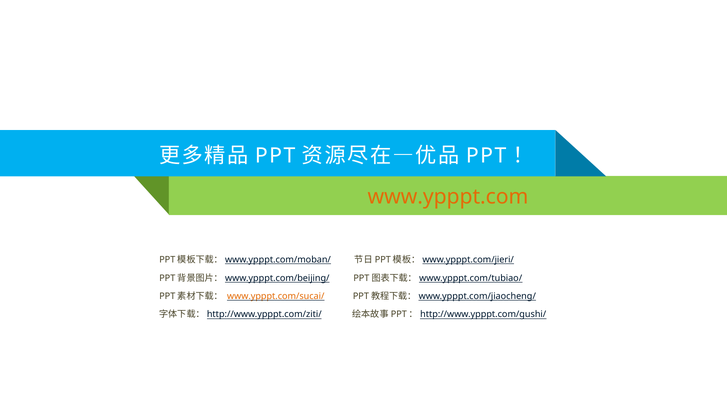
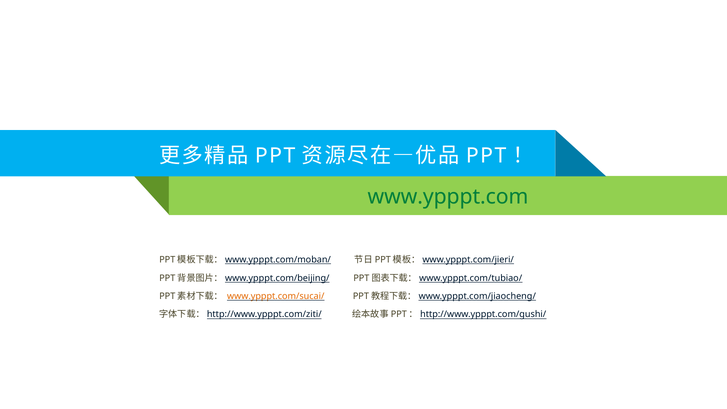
www.ypppt.com colour: orange -> green (448, 197)
